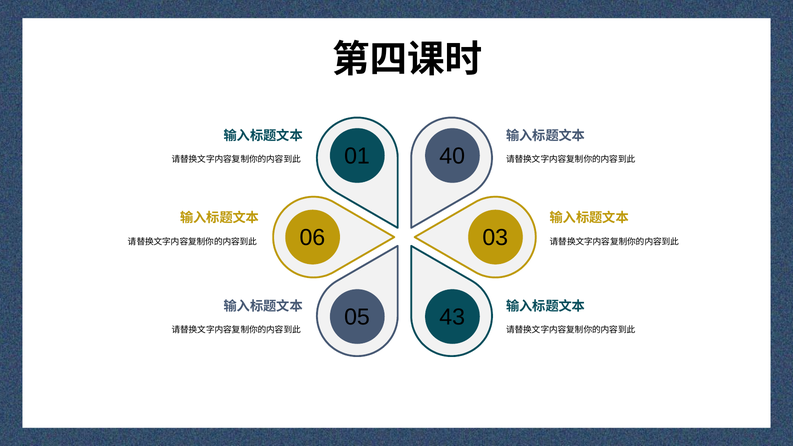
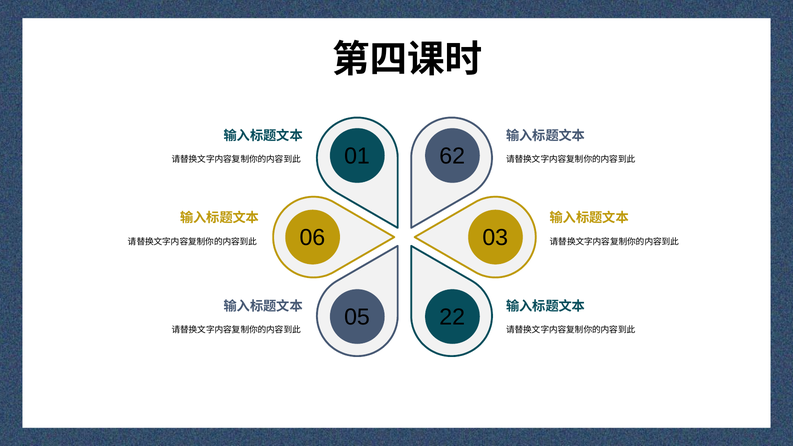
40: 40 -> 62 (452, 156)
43: 43 -> 22 (452, 317)
